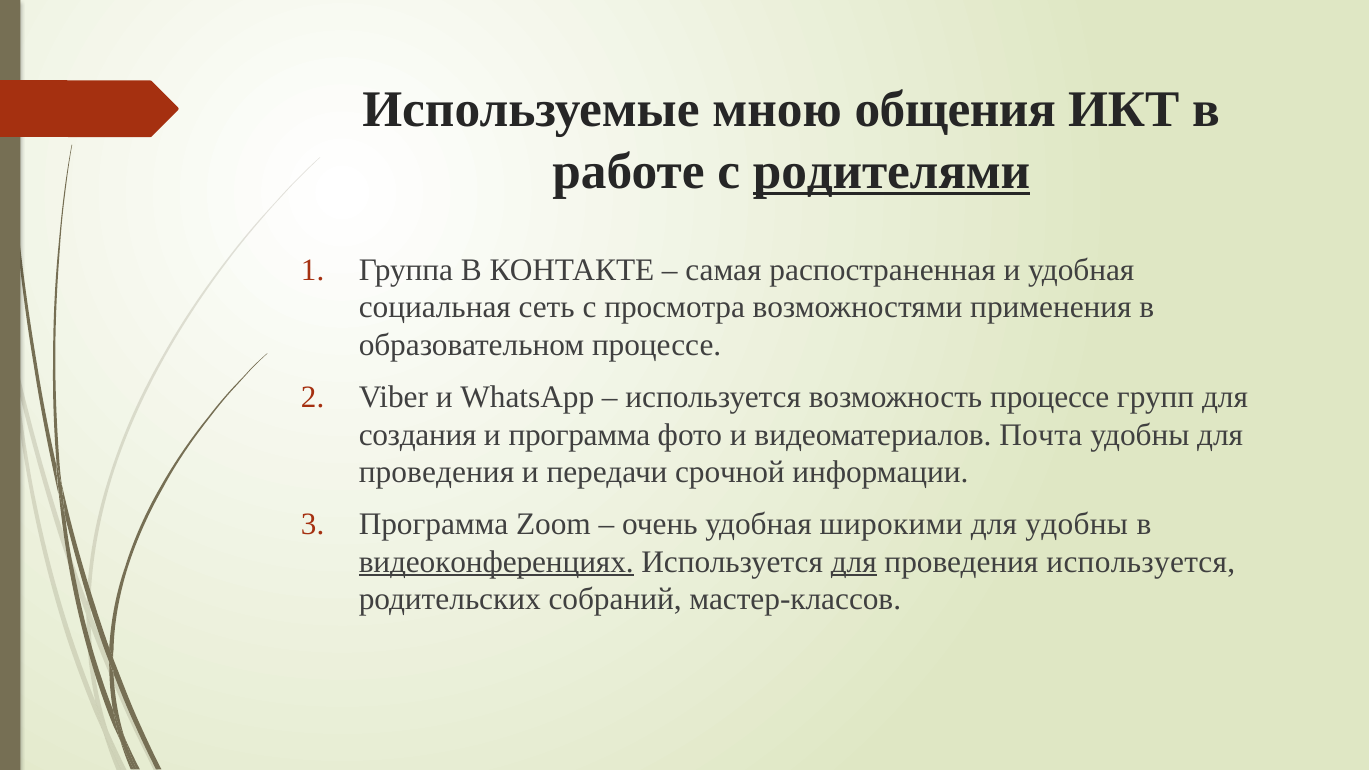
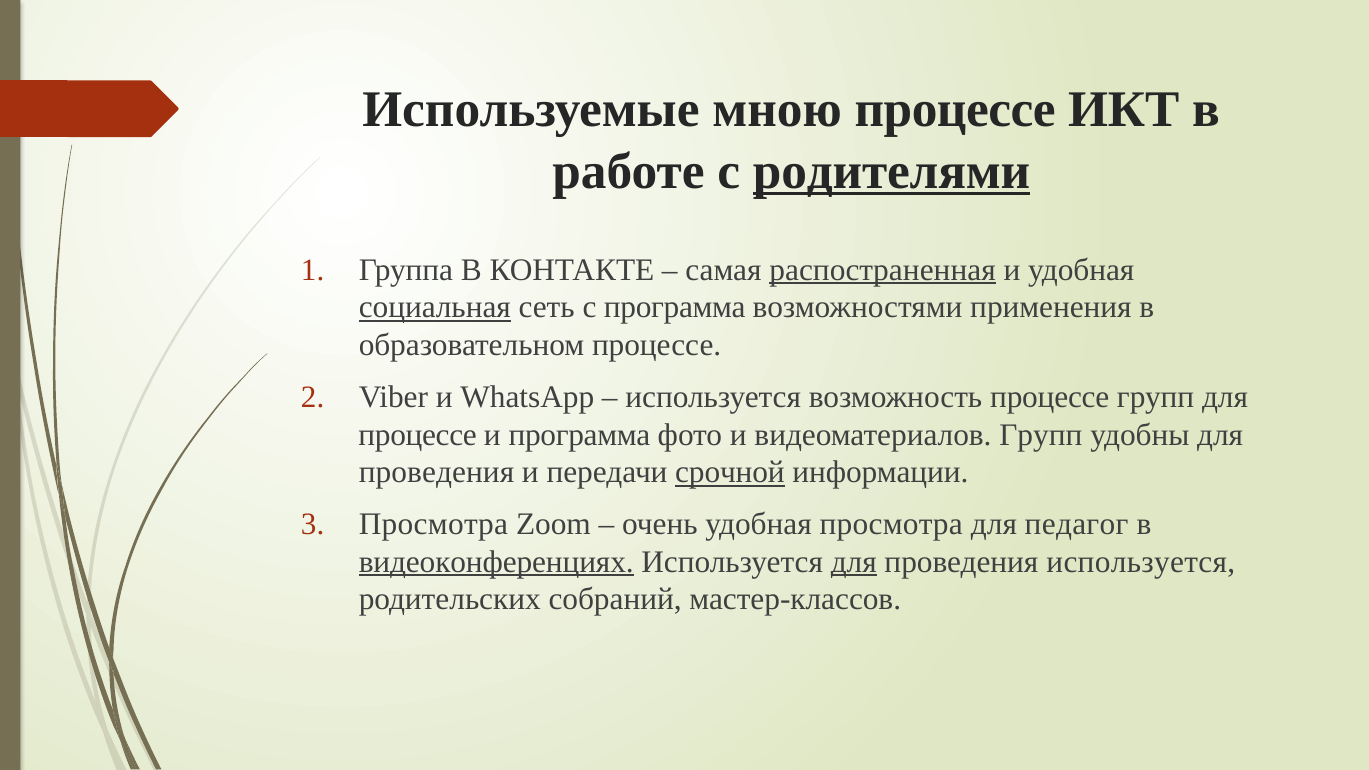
мною общения: общения -> процессе (955, 110)
распостраненная underline: none -> present (883, 270)
социальная underline: none -> present (435, 308)
с просмотра: просмотра -> программа (675, 308)
создания: создания -> процессе (418, 435)
видеоматериалов Почта: Почта -> Групп (1041, 435)
срочной underline: none -> present (730, 472)
Программа: Программа -> Просмотра (433, 524)
удобная широкими: широкими -> просмотра (891, 524)
для удобны: удобны -> педагог (1077, 524)
